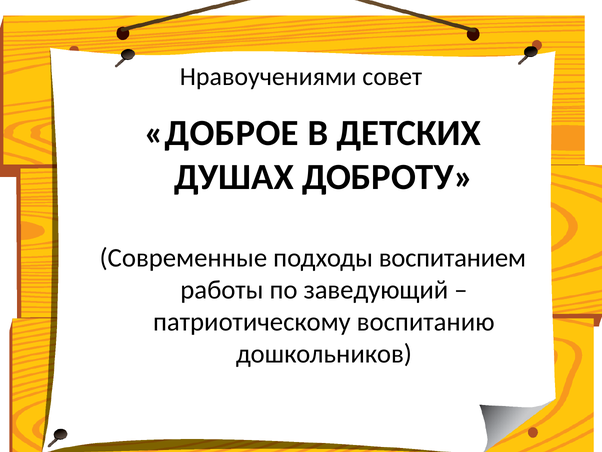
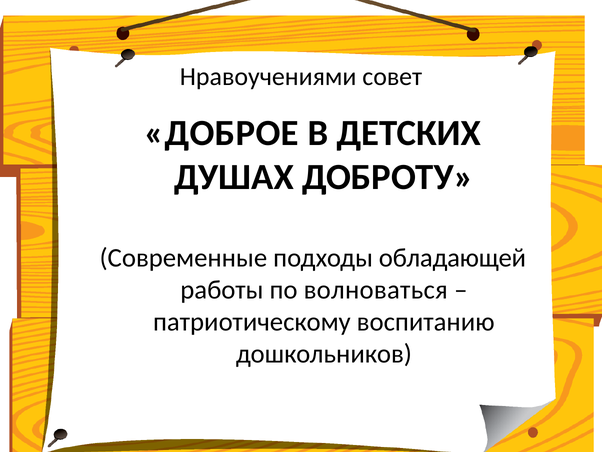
воспитанием: воспитанием -> обладающей (452, 257)
заведующий: заведующий -> волноваться (376, 289)
